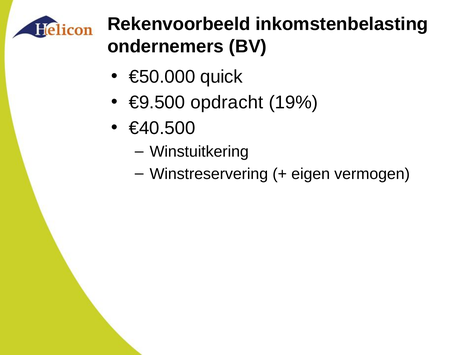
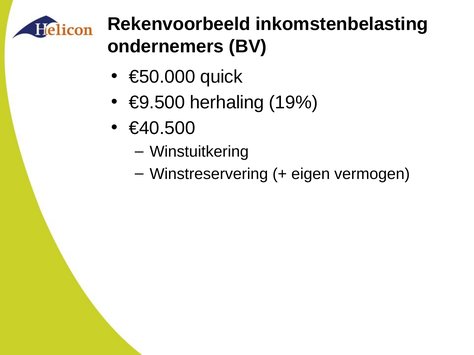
opdracht: opdracht -> herhaling (227, 103)
